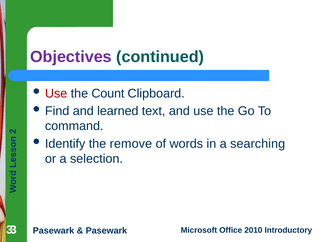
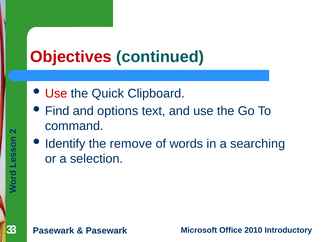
Objectives colour: purple -> red (71, 57)
Count: Count -> Quick (108, 93)
learned: learned -> options (118, 111)
